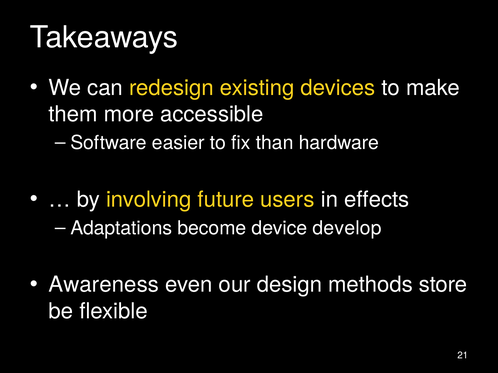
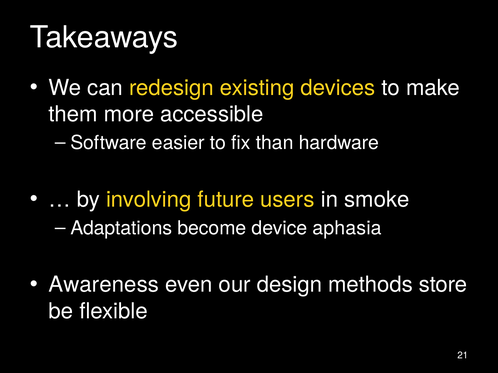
effects: effects -> smoke (377, 200)
develop: develop -> aphasia (347, 228)
